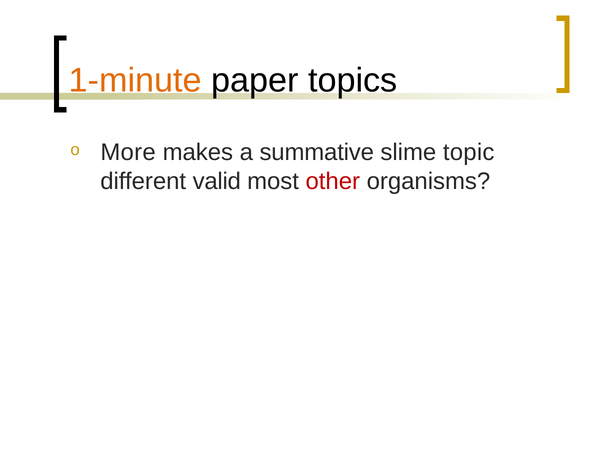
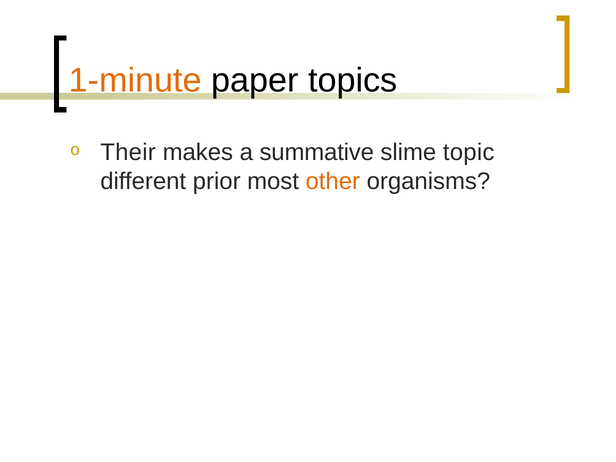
More: More -> Their (128, 153)
valid: valid -> prior (217, 181)
other colour: red -> orange (333, 181)
